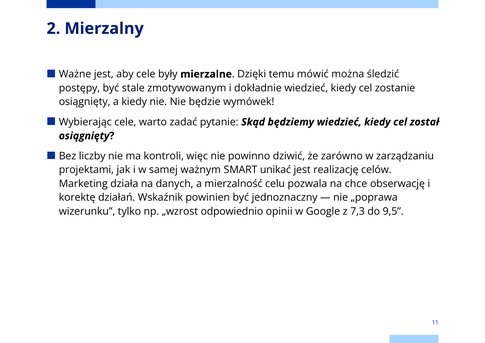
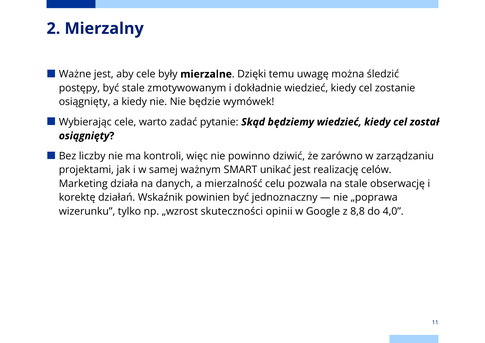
mówić: mówić -> uwagę (313, 74)
na chce: chce -> stale (356, 184)
odpowiednio: odpowiednio -> skuteczności (232, 211)
7,3: 7,3 -> 8,8 (358, 211)
9,5: 9,5 -> 4,0 (393, 211)
